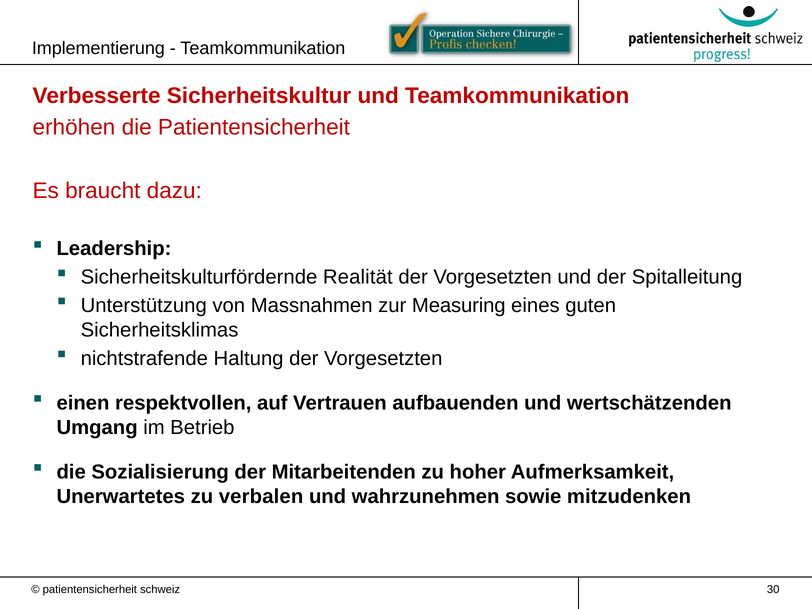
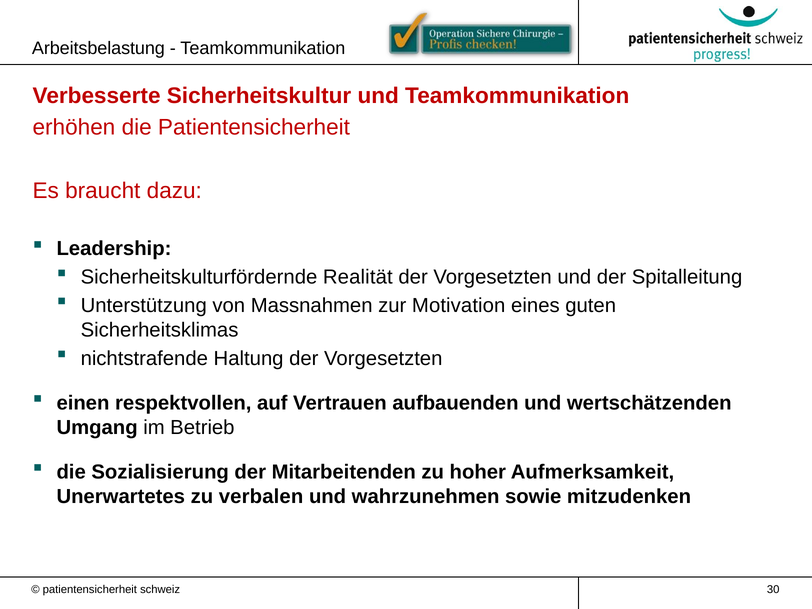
Implementierung: Implementierung -> Arbeitsbelastung (98, 48)
Measuring: Measuring -> Motivation (459, 306)
